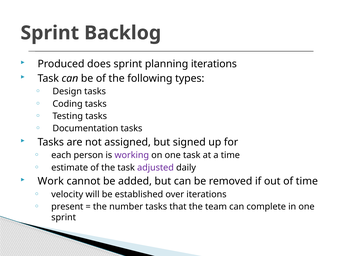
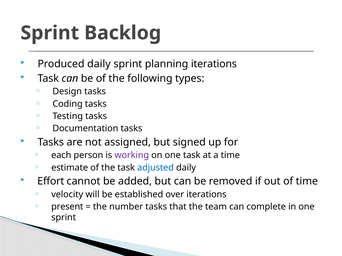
Produced does: does -> daily (99, 64)
adjusted colour: purple -> blue (155, 168)
Work: Work -> Effort (51, 182)
